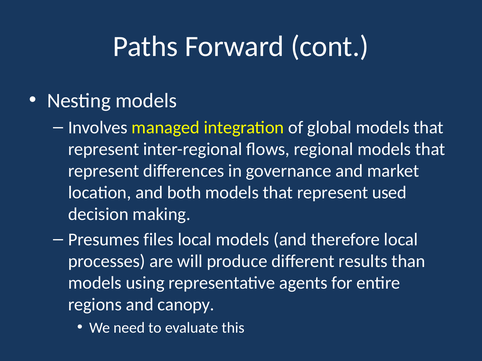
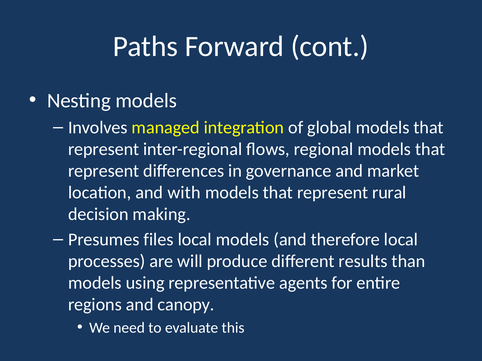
both: both -> with (184, 193)
used: used -> rural (389, 193)
